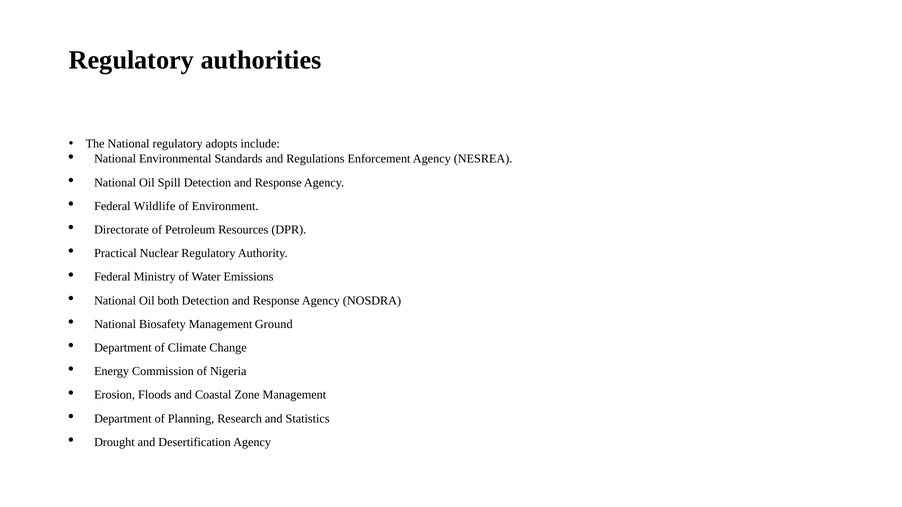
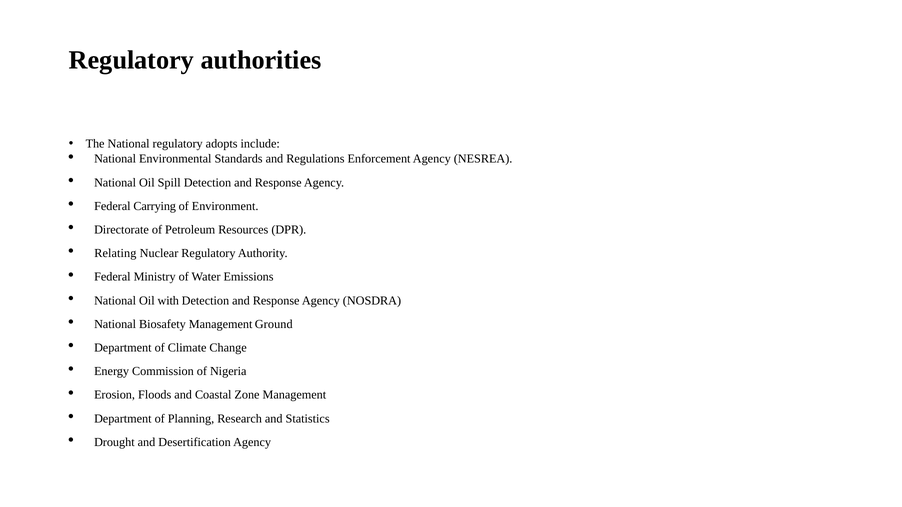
Wildlife: Wildlife -> Carrying (155, 206)
Practical: Practical -> Relating (115, 254)
both: both -> with (168, 301)
